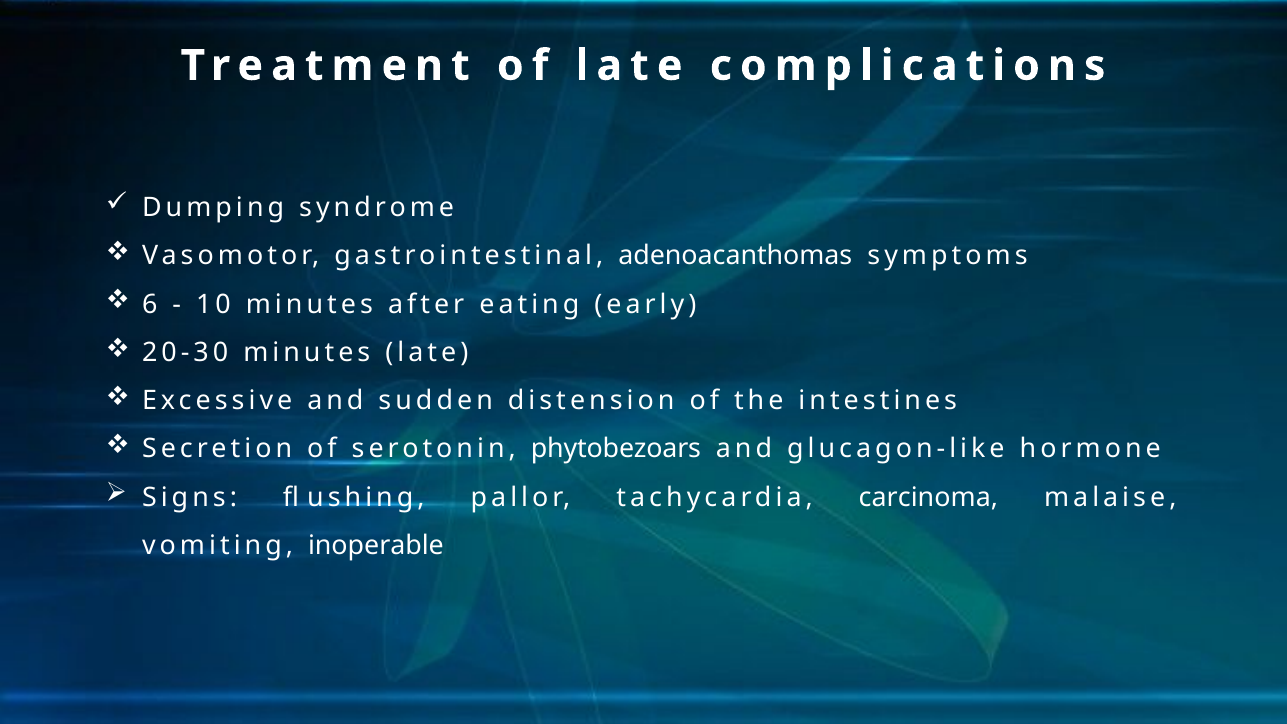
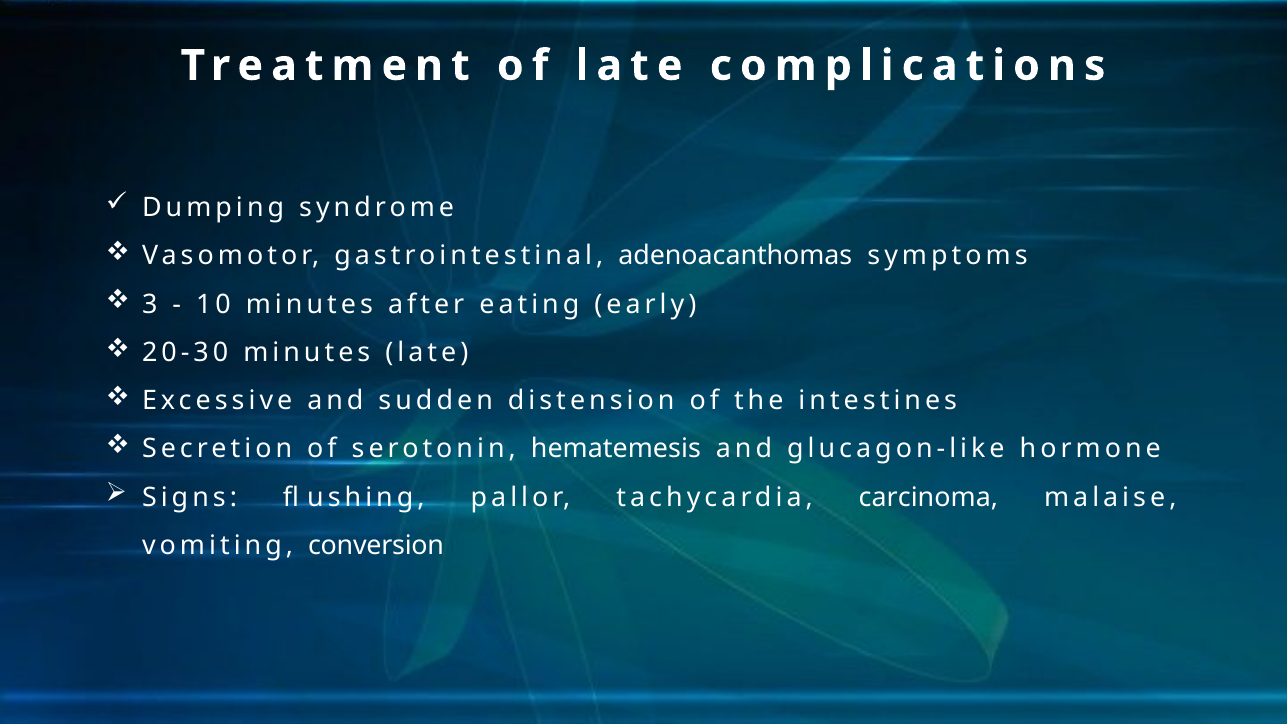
6: 6 -> 3 (150, 304)
phytobezoars: phytobezoars -> hematemesis (616, 449)
inoperable: inoperable -> conversion (376, 546)
